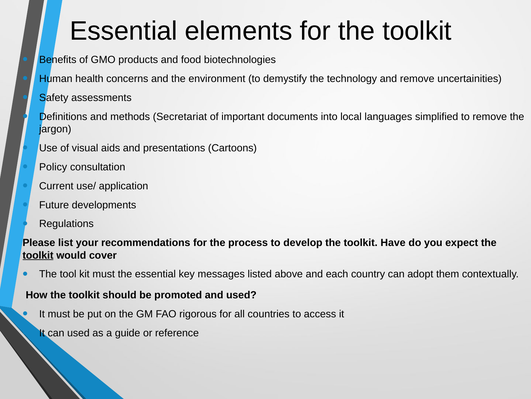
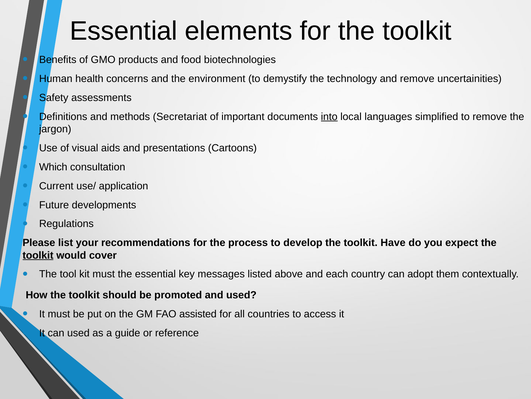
into underline: none -> present (329, 116)
Policy: Policy -> Which (53, 167)
rigorous: rigorous -> assisted (198, 314)
